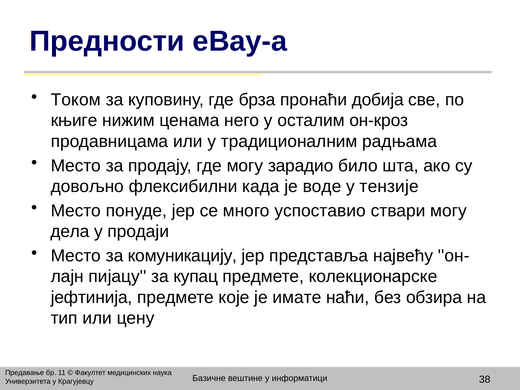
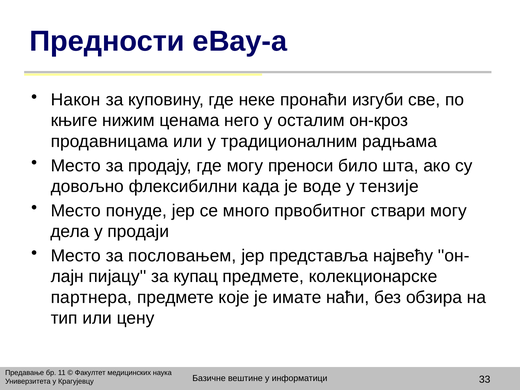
Током: Током -> Након (76, 100)
брза: брза -> неке (257, 100)
добија: добија -> изгуби (378, 100)
зарадио: зарадио -> преноси (301, 166)
успоставио: успоставио -> првобитног (320, 211)
комуникацију: комуникацију -> пословањем (182, 256)
јефтинија: јефтинија -> партнера (91, 297)
38: 38 -> 33 (485, 379)
